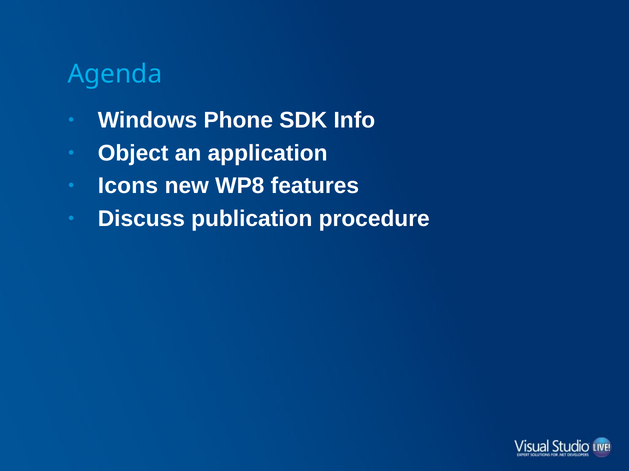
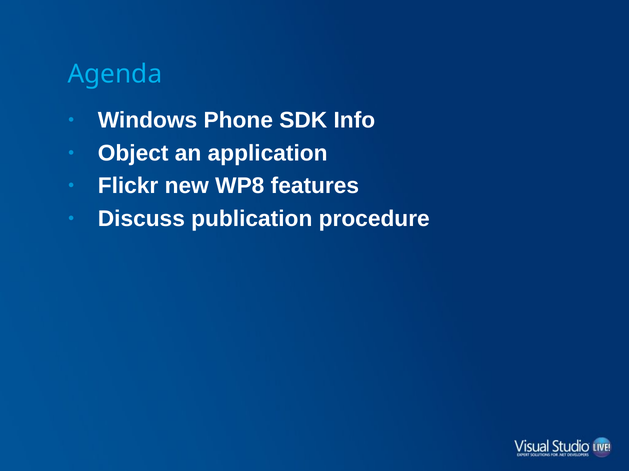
Icons: Icons -> Flickr (128, 186)
